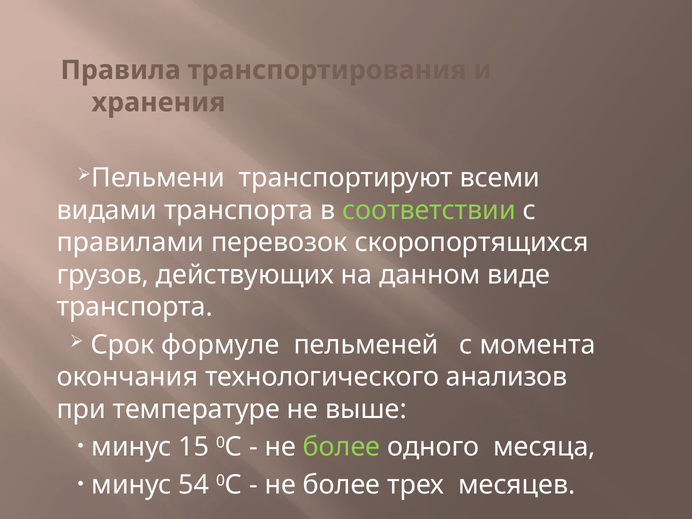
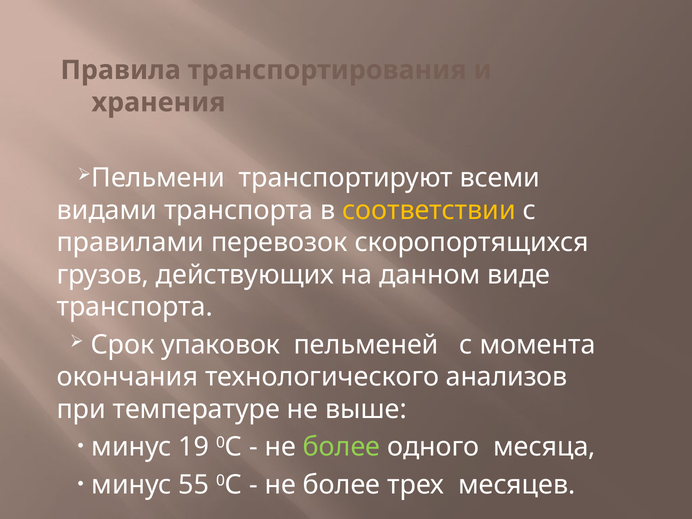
соответствии colour: light green -> yellow (429, 210)
формуле: формуле -> упаковок (221, 345)
15: 15 -> 19 (194, 447)
54: 54 -> 55 (194, 485)
